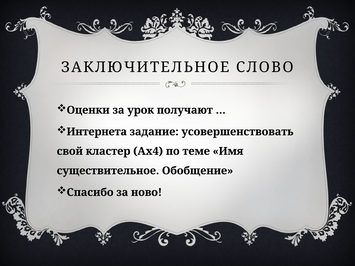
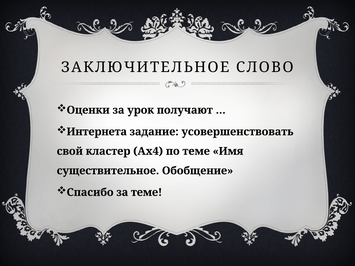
за ново: ново -> теме (147, 193)
